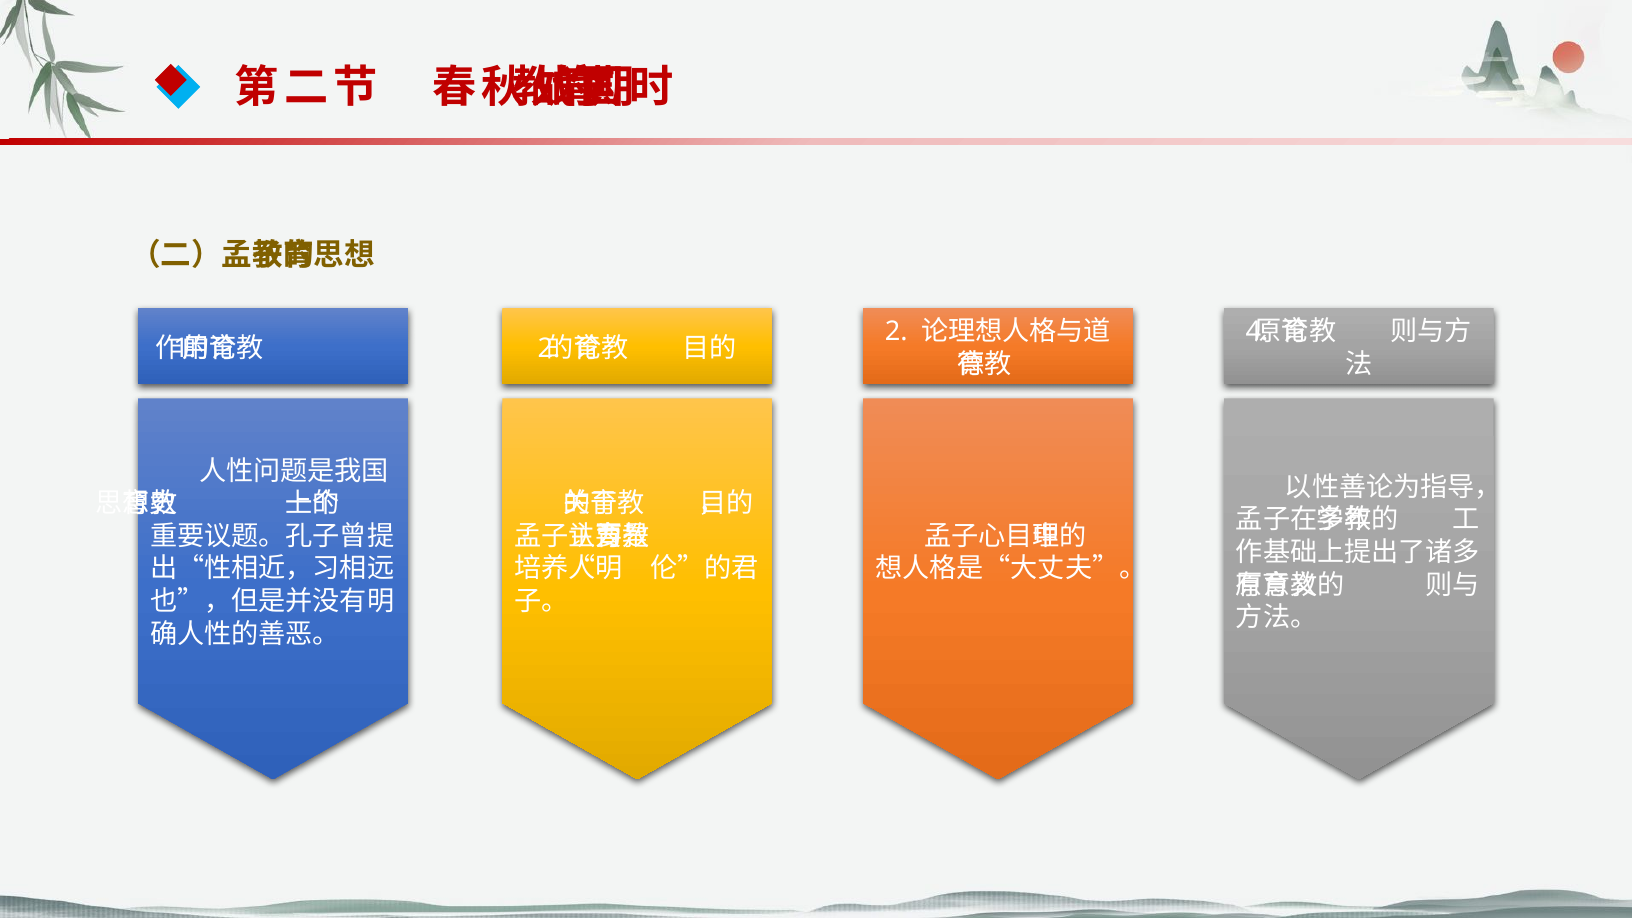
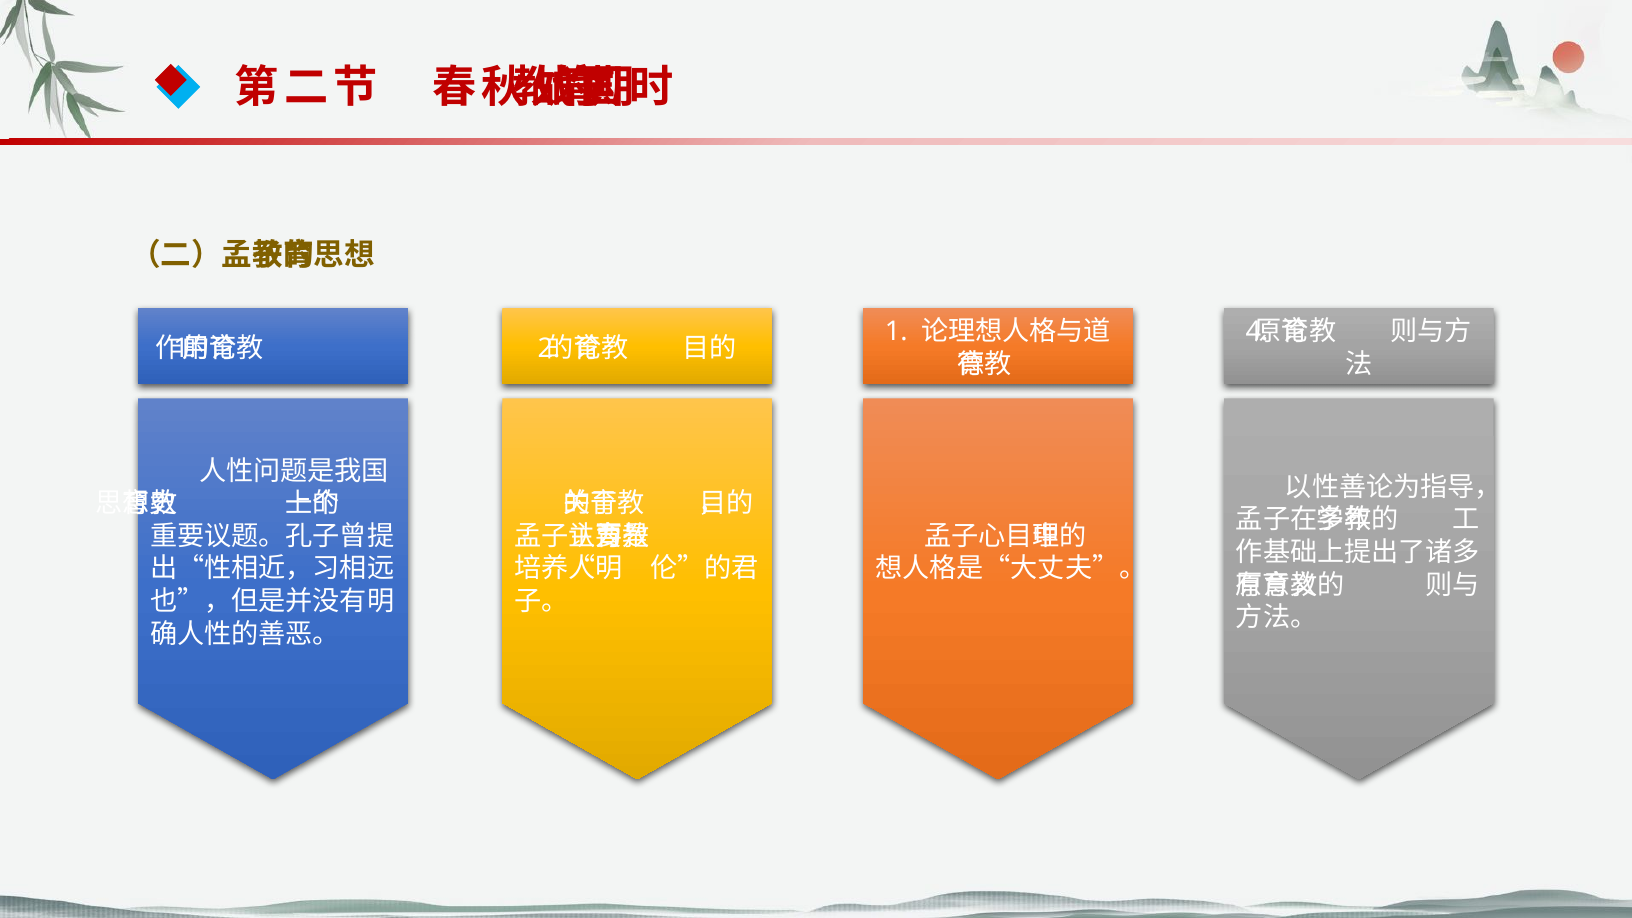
2: 2 -> 1 (896, 332)
